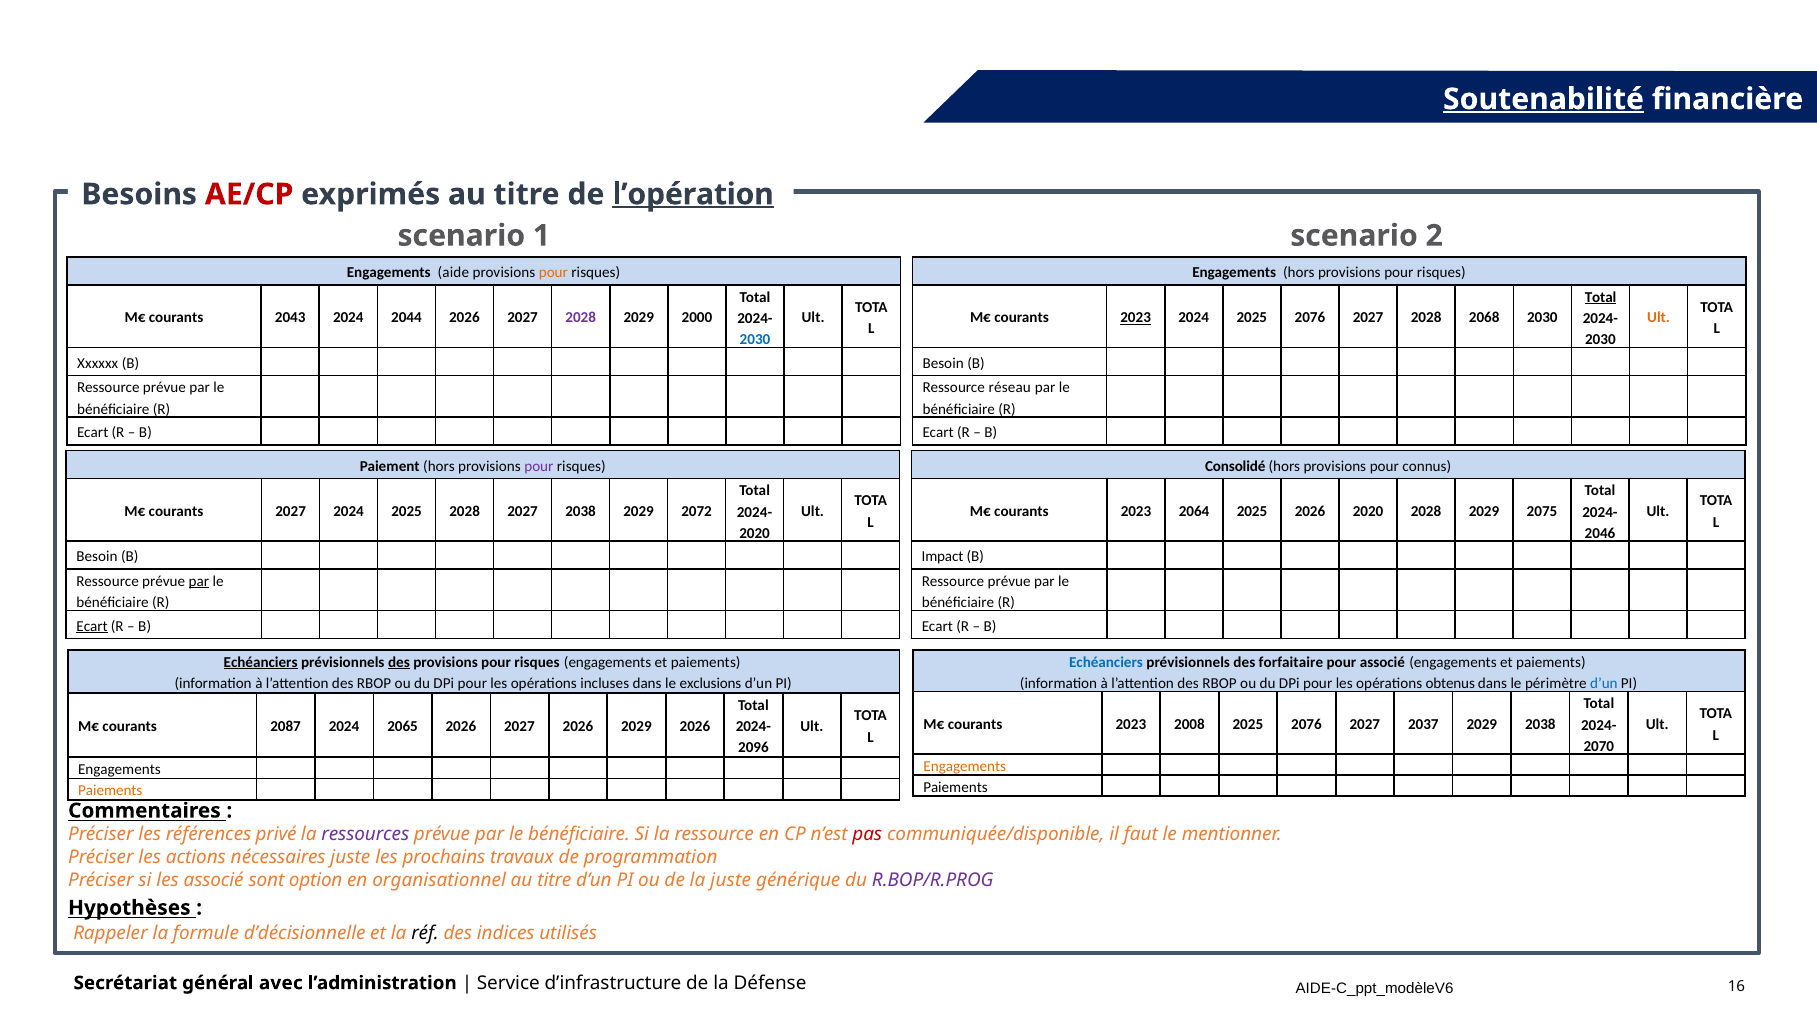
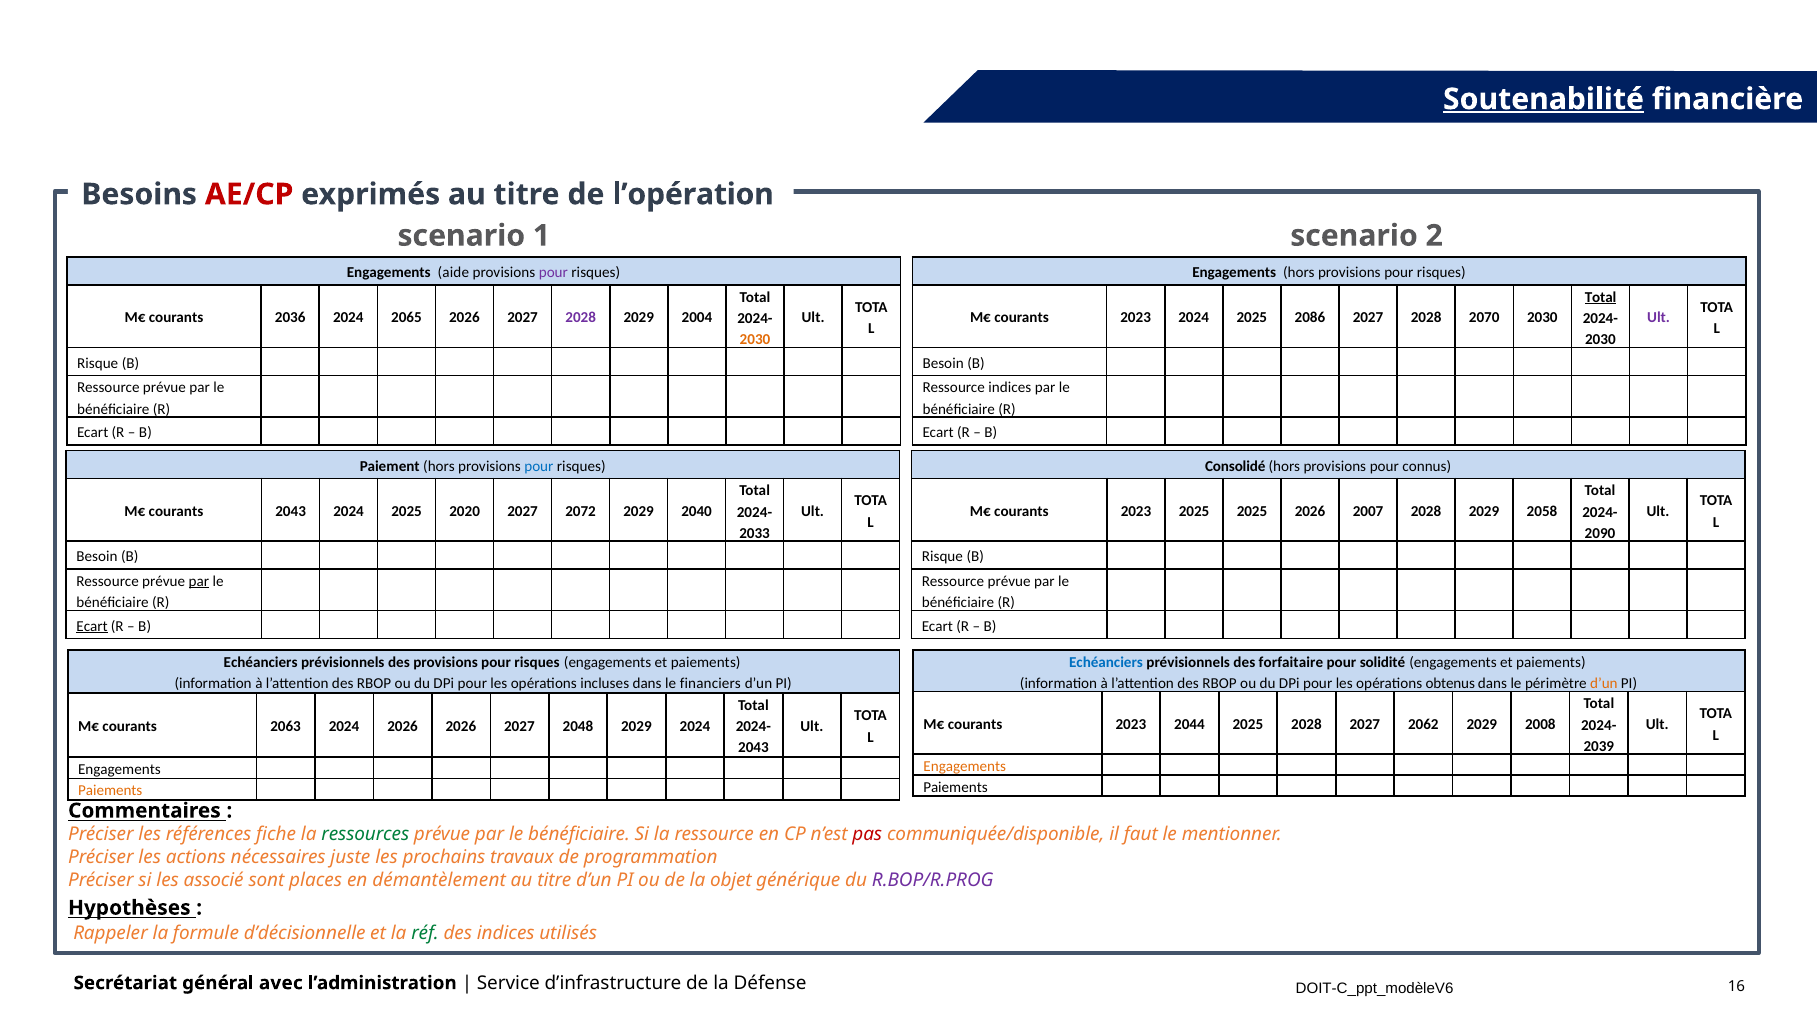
l’opération underline: present -> none (693, 194)
pour colour: orange -> purple (553, 272)
2043: 2043 -> 2036 (290, 318)
2044: 2044 -> 2065 (406, 318)
2000: 2000 -> 2004 (697, 318)
2023 underline: present -> none (1136, 318)
2024 2025 2076: 2076 -> 2086 (1310, 318)
2068: 2068 -> 2070 (1484, 318)
Ult colour: orange -> purple (1659, 318)
2030 colour: blue -> orange (755, 340)
Xxxxxx: Xxxxxx -> Risque (98, 363)
Ressource réseau: réseau -> indices (1010, 388)
pour colour: purple -> blue (539, 466)
courants 2027: 2027 -> 2043 (291, 511)
2025 2028: 2028 -> 2020 (465, 511)
2027 2038: 2038 -> 2072 (581, 511)
2072: 2072 -> 2040 (697, 511)
2023 2064: 2064 -> 2025 (1194, 511)
2026 2020: 2020 -> 2007 (1368, 511)
2075: 2075 -> 2058 (1542, 511)
2020: 2020 -> 2033 (755, 534)
2046: 2046 -> 2090 (1600, 534)
Impact: Impact -> Risque (942, 557)
Echéanciers underline: present -> none (261, 662)
des underline: present -> none (399, 662)
pour associé: associé -> solidité (1382, 662)
exclusions: exclusions -> financiers (710, 684)
d’un colour: blue -> orange (1604, 684)
2008: 2008 -> 2044 (1189, 725)
2076: 2076 -> 2028 (1306, 725)
2037: 2037 -> 2062 (1423, 725)
2029 2038: 2038 -> 2008 (1540, 725)
2087: 2087 -> 2063 (286, 727)
2024 2065: 2065 -> 2026 (403, 727)
2027 2026: 2026 -> 2048 (578, 727)
2029 2026: 2026 -> 2024 (695, 727)
2070: 2070 -> 2039 (1599, 747)
2096: 2096 -> 2043 (753, 748)
privé: privé -> fiche (276, 834)
ressources colour: purple -> green (365, 834)
option: option -> places (316, 880)
organisationnel: organisationnel -> démantèlement (439, 880)
la juste: juste -> objet (731, 880)
réf colour: black -> green (425, 933)
AIDE-C_ppt_modèleV6: AIDE-C_ppt_modèleV6 -> DOIT-C_ppt_modèleV6 (1375, 988)
